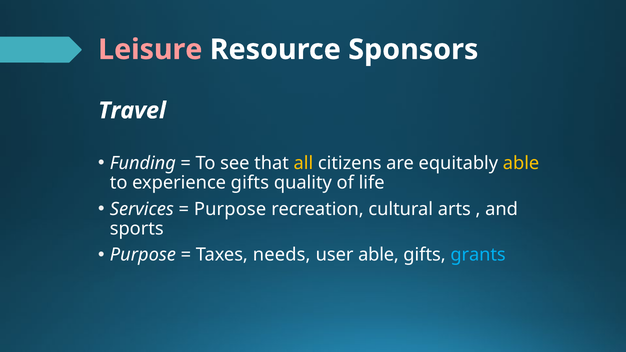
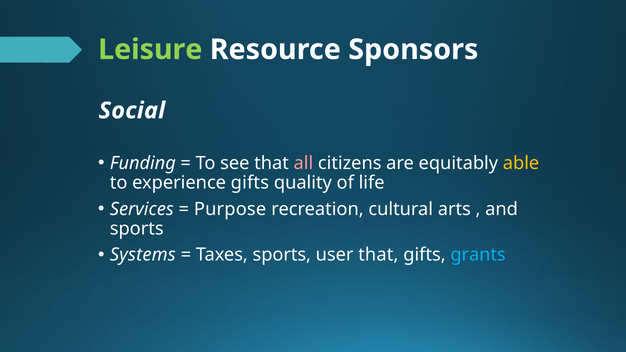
Leisure colour: pink -> light green (150, 50)
Travel: Travel -> Social (132, 111)
all colour: yellow -> pink (303, 163)
Purpose: Purpose -> Systems (143, 255)
Taxes needs: needs -> sports (282, 255)
user able: able -> that (378, 255)
